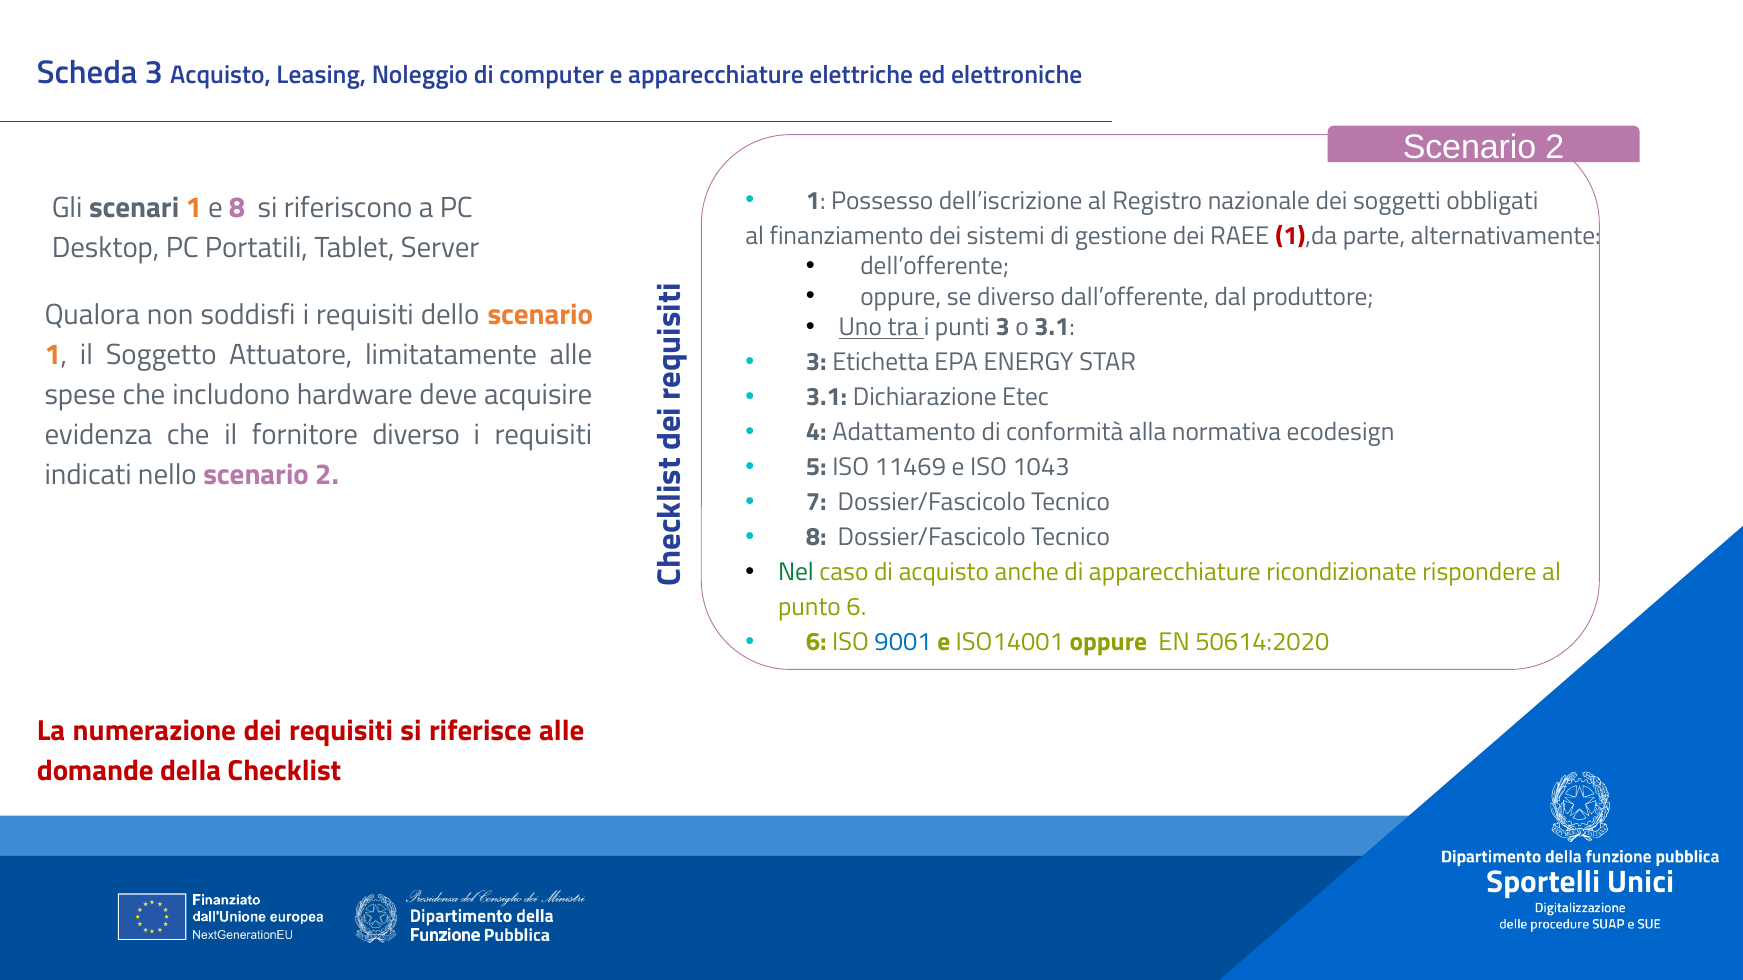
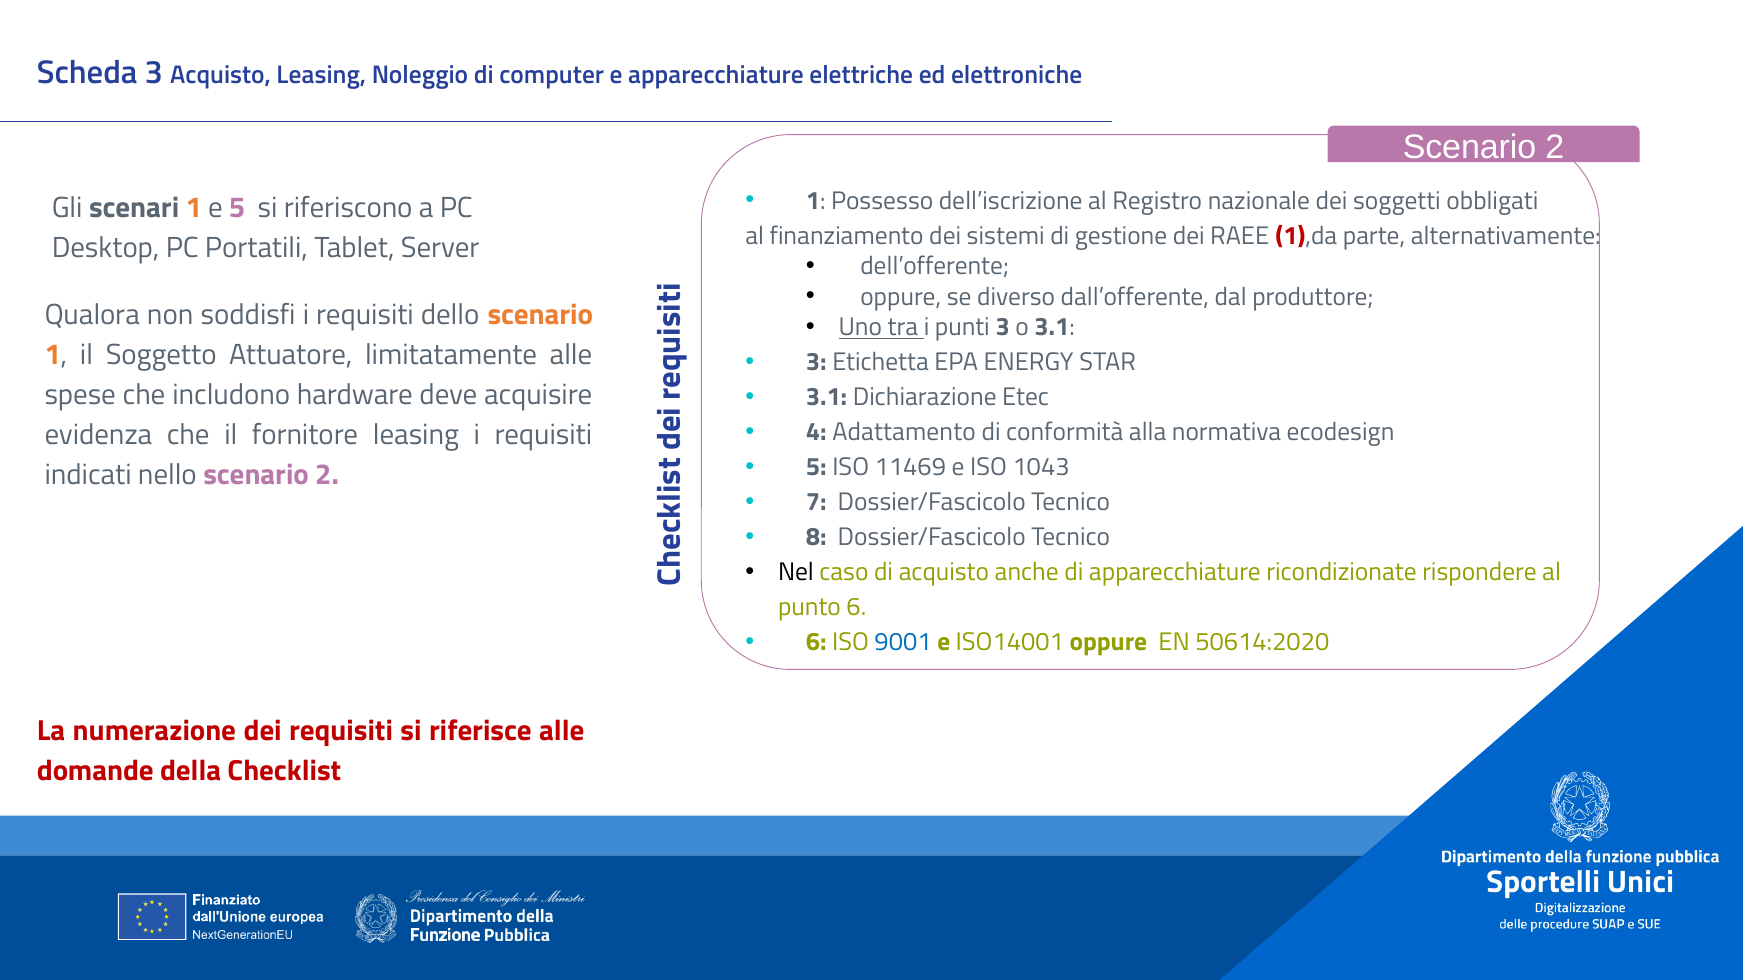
e 8: 8 -> 5 (237, 208)
fornitore diverso: diverso -> leasing (416, 435)
Nel colour: green -> black (796, 573)
